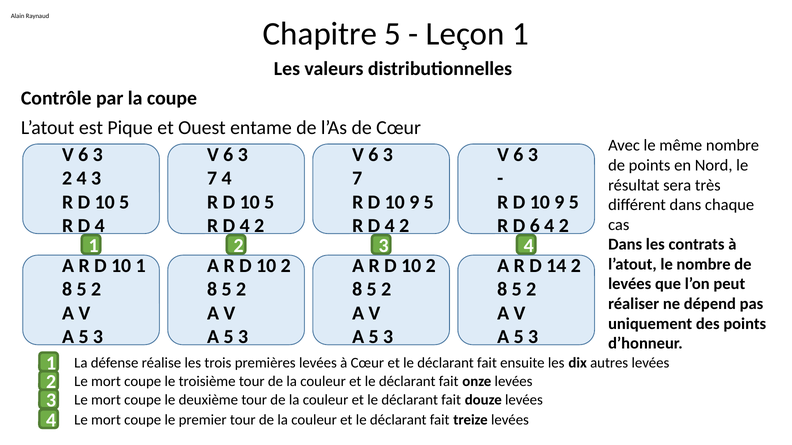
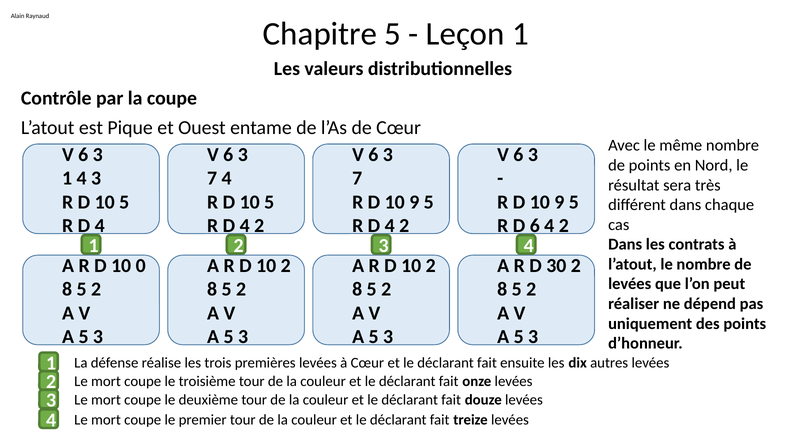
2: 2 -> 1 (67, 179)
10 1: 1 -> 0 (141, 266)
14: 14 -> 30 (556, 266)
